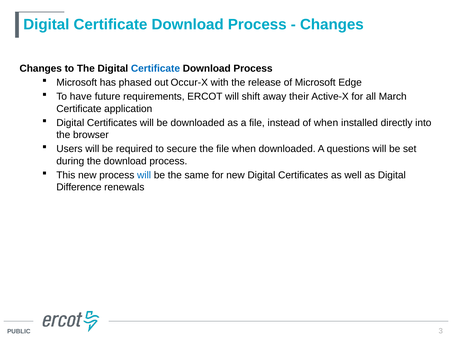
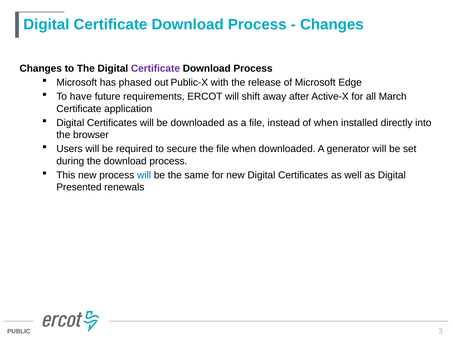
Certificate colour: blue -> purple (155, 68)
Occur-X: Occur-X -> Public-X (189, 82)
their: their -> after (299, 97)
questions: questions -> generator (348, 149)
Difference: Difference -> Presented (79, 187)
